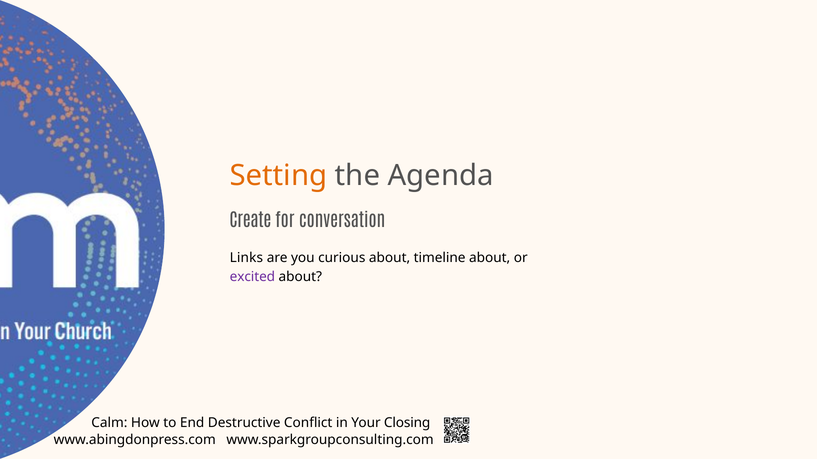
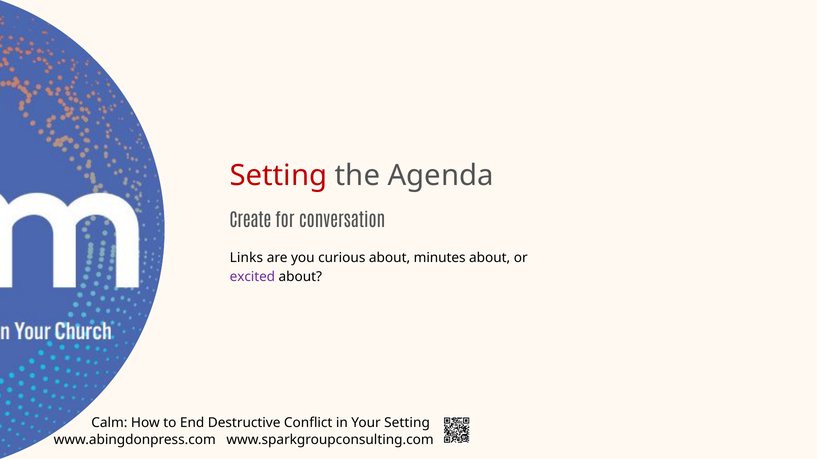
Setting colour: orange -> red (278, 176)
timeline: timeline -> minutes (440, 258)
Your Closing: Closing -> Setting (407, 423)
